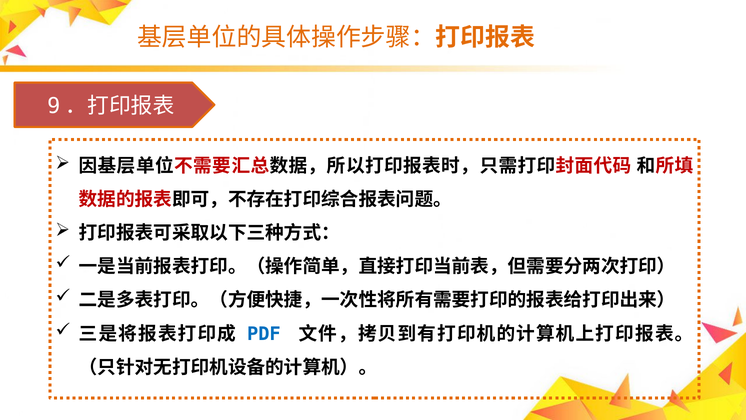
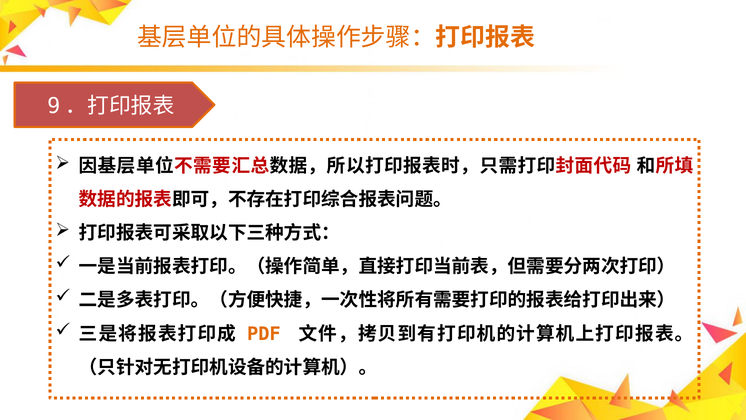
PDF colour: blue -> orange (264, 334)
